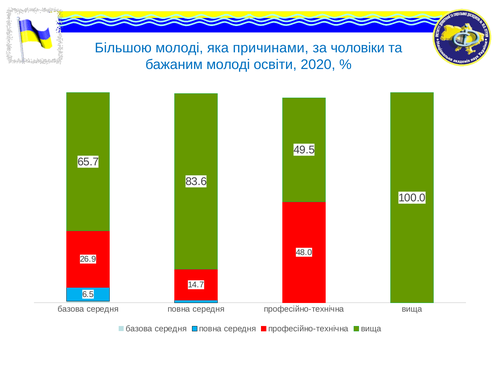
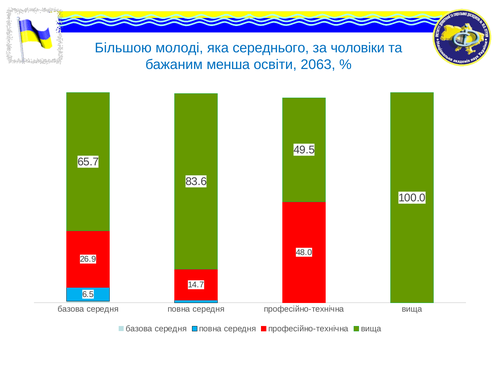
причинами: причинами -> середнього (271, 48)
бажаним молоді: молоді -> менша (228, 65)
2020: 2020 -> 2063 (318, 65)
